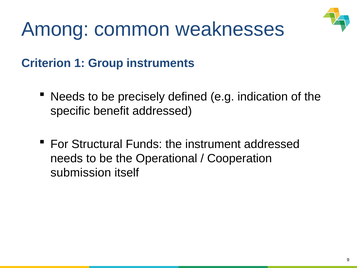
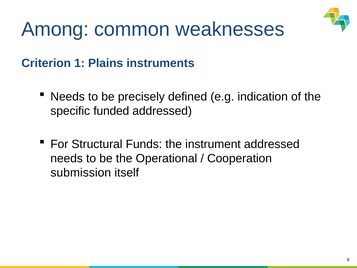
Group: Group -> Plains (106, 63)
benefit: benefit -> funded (111, 111)
